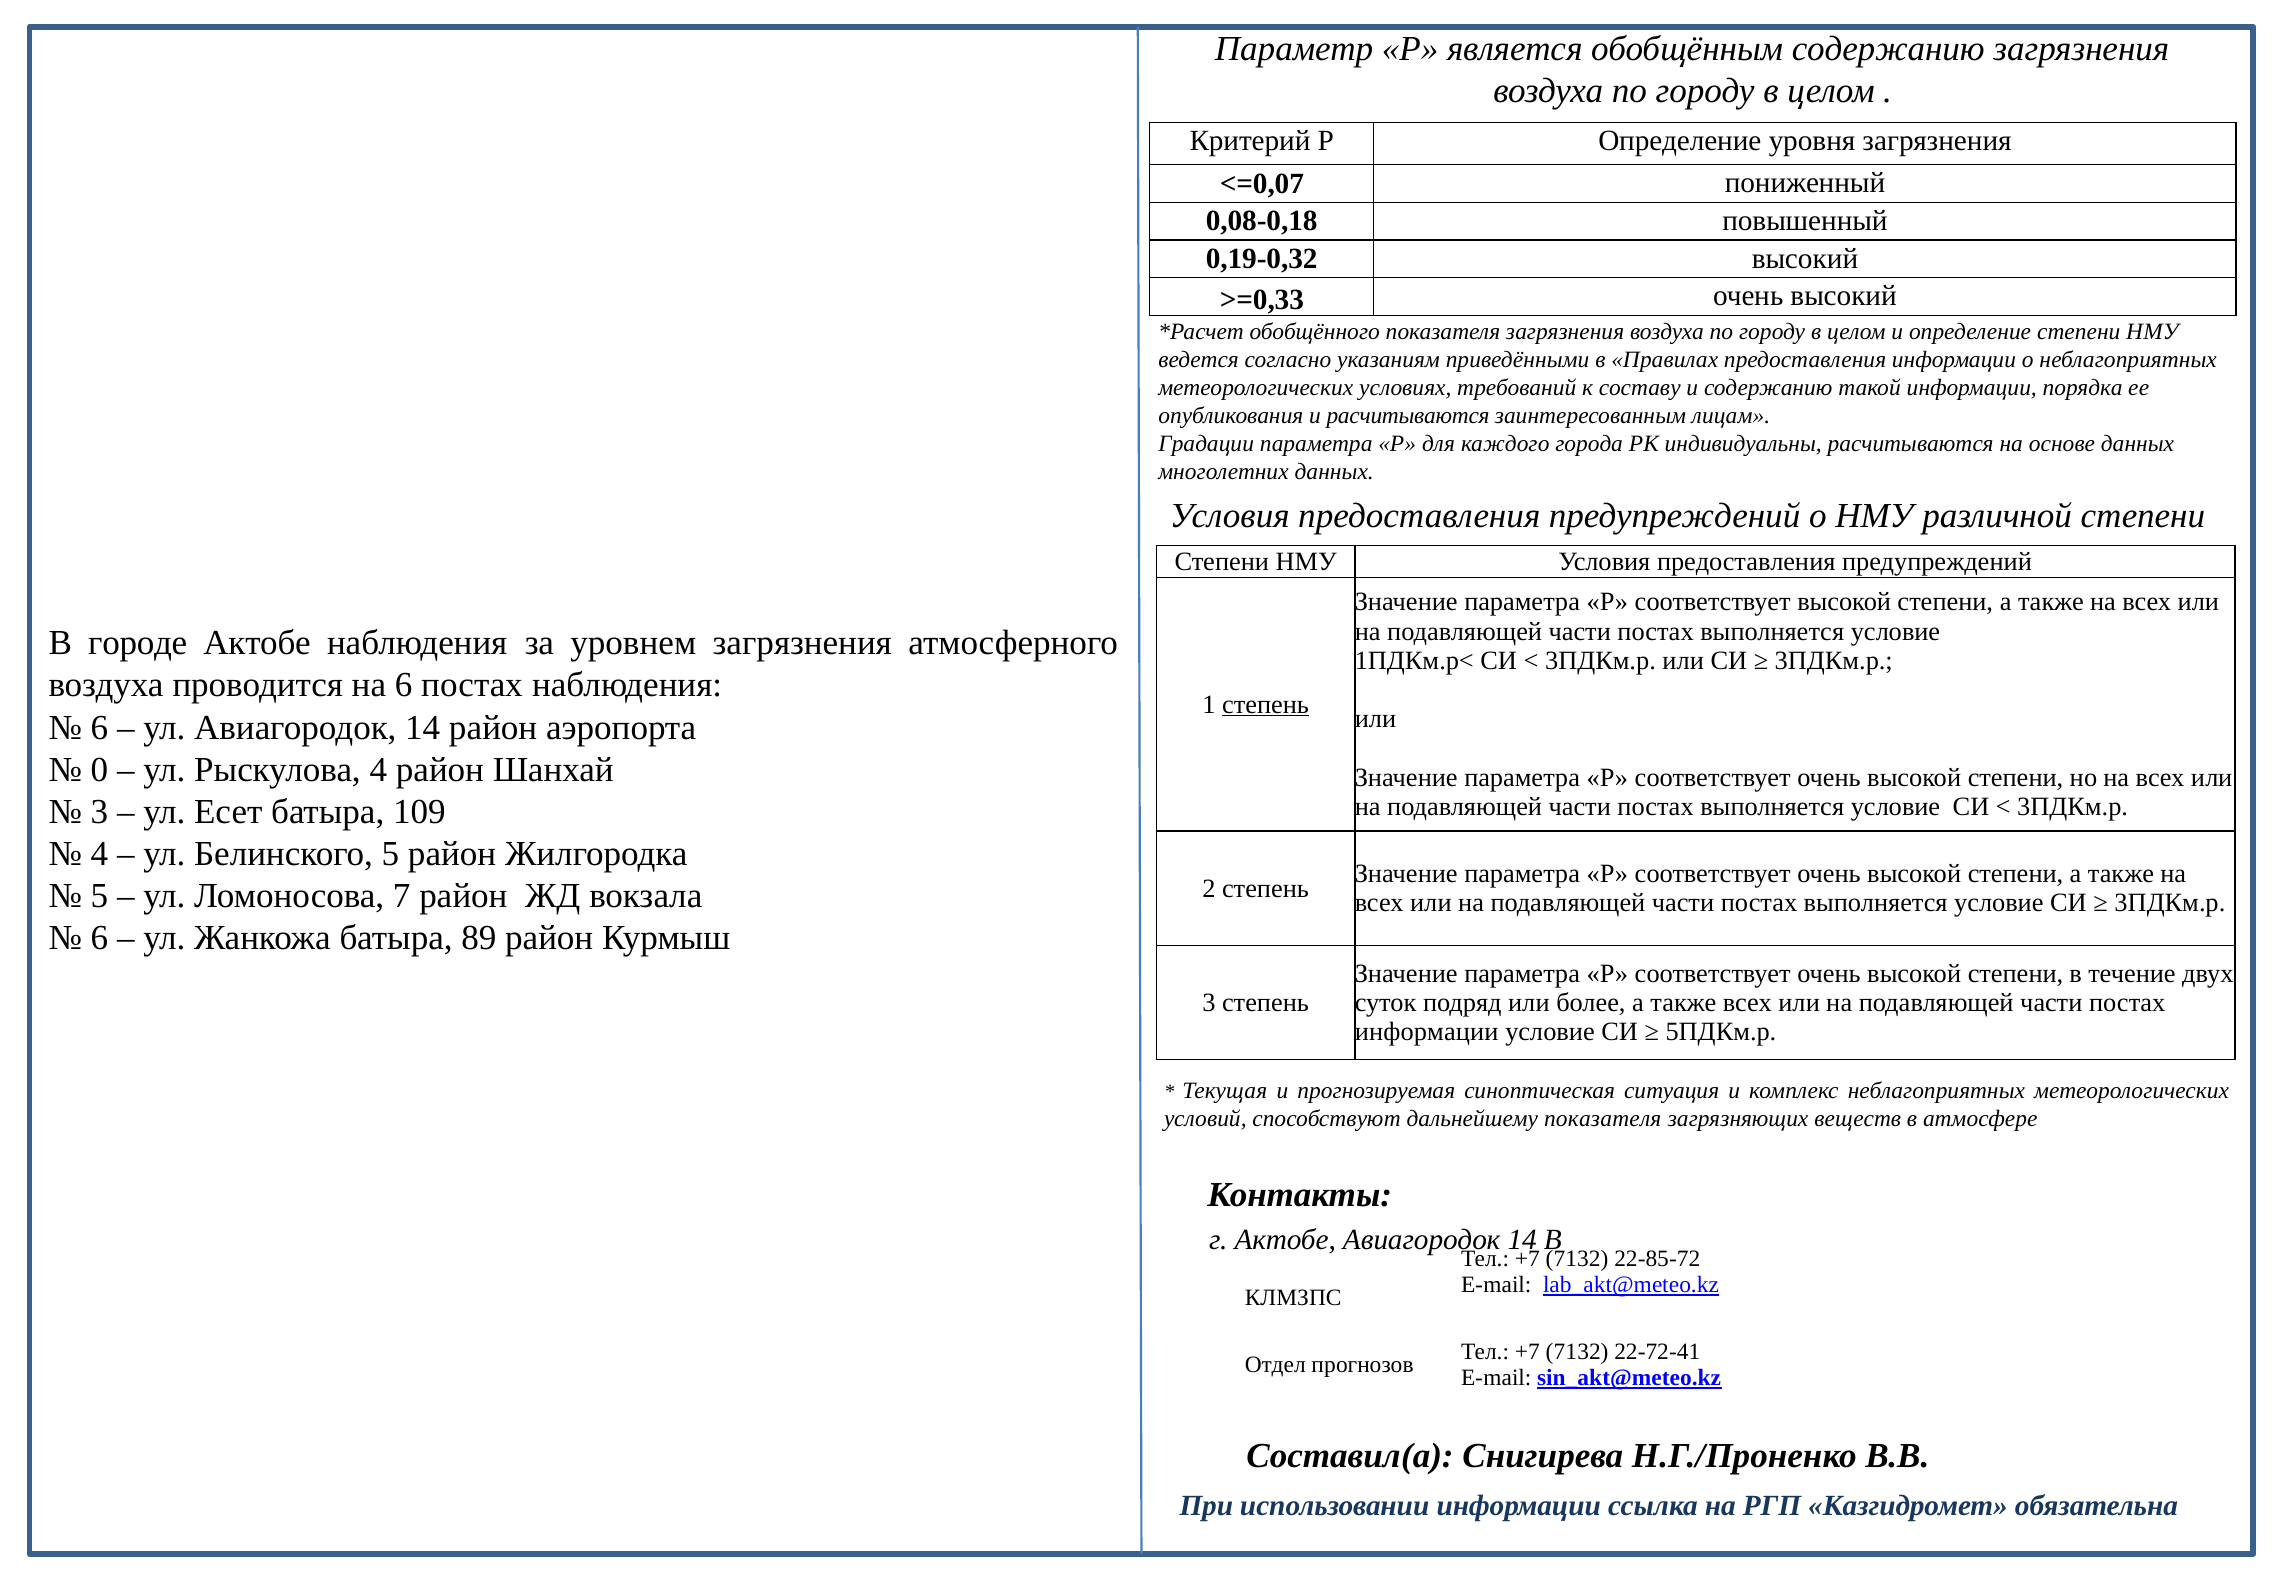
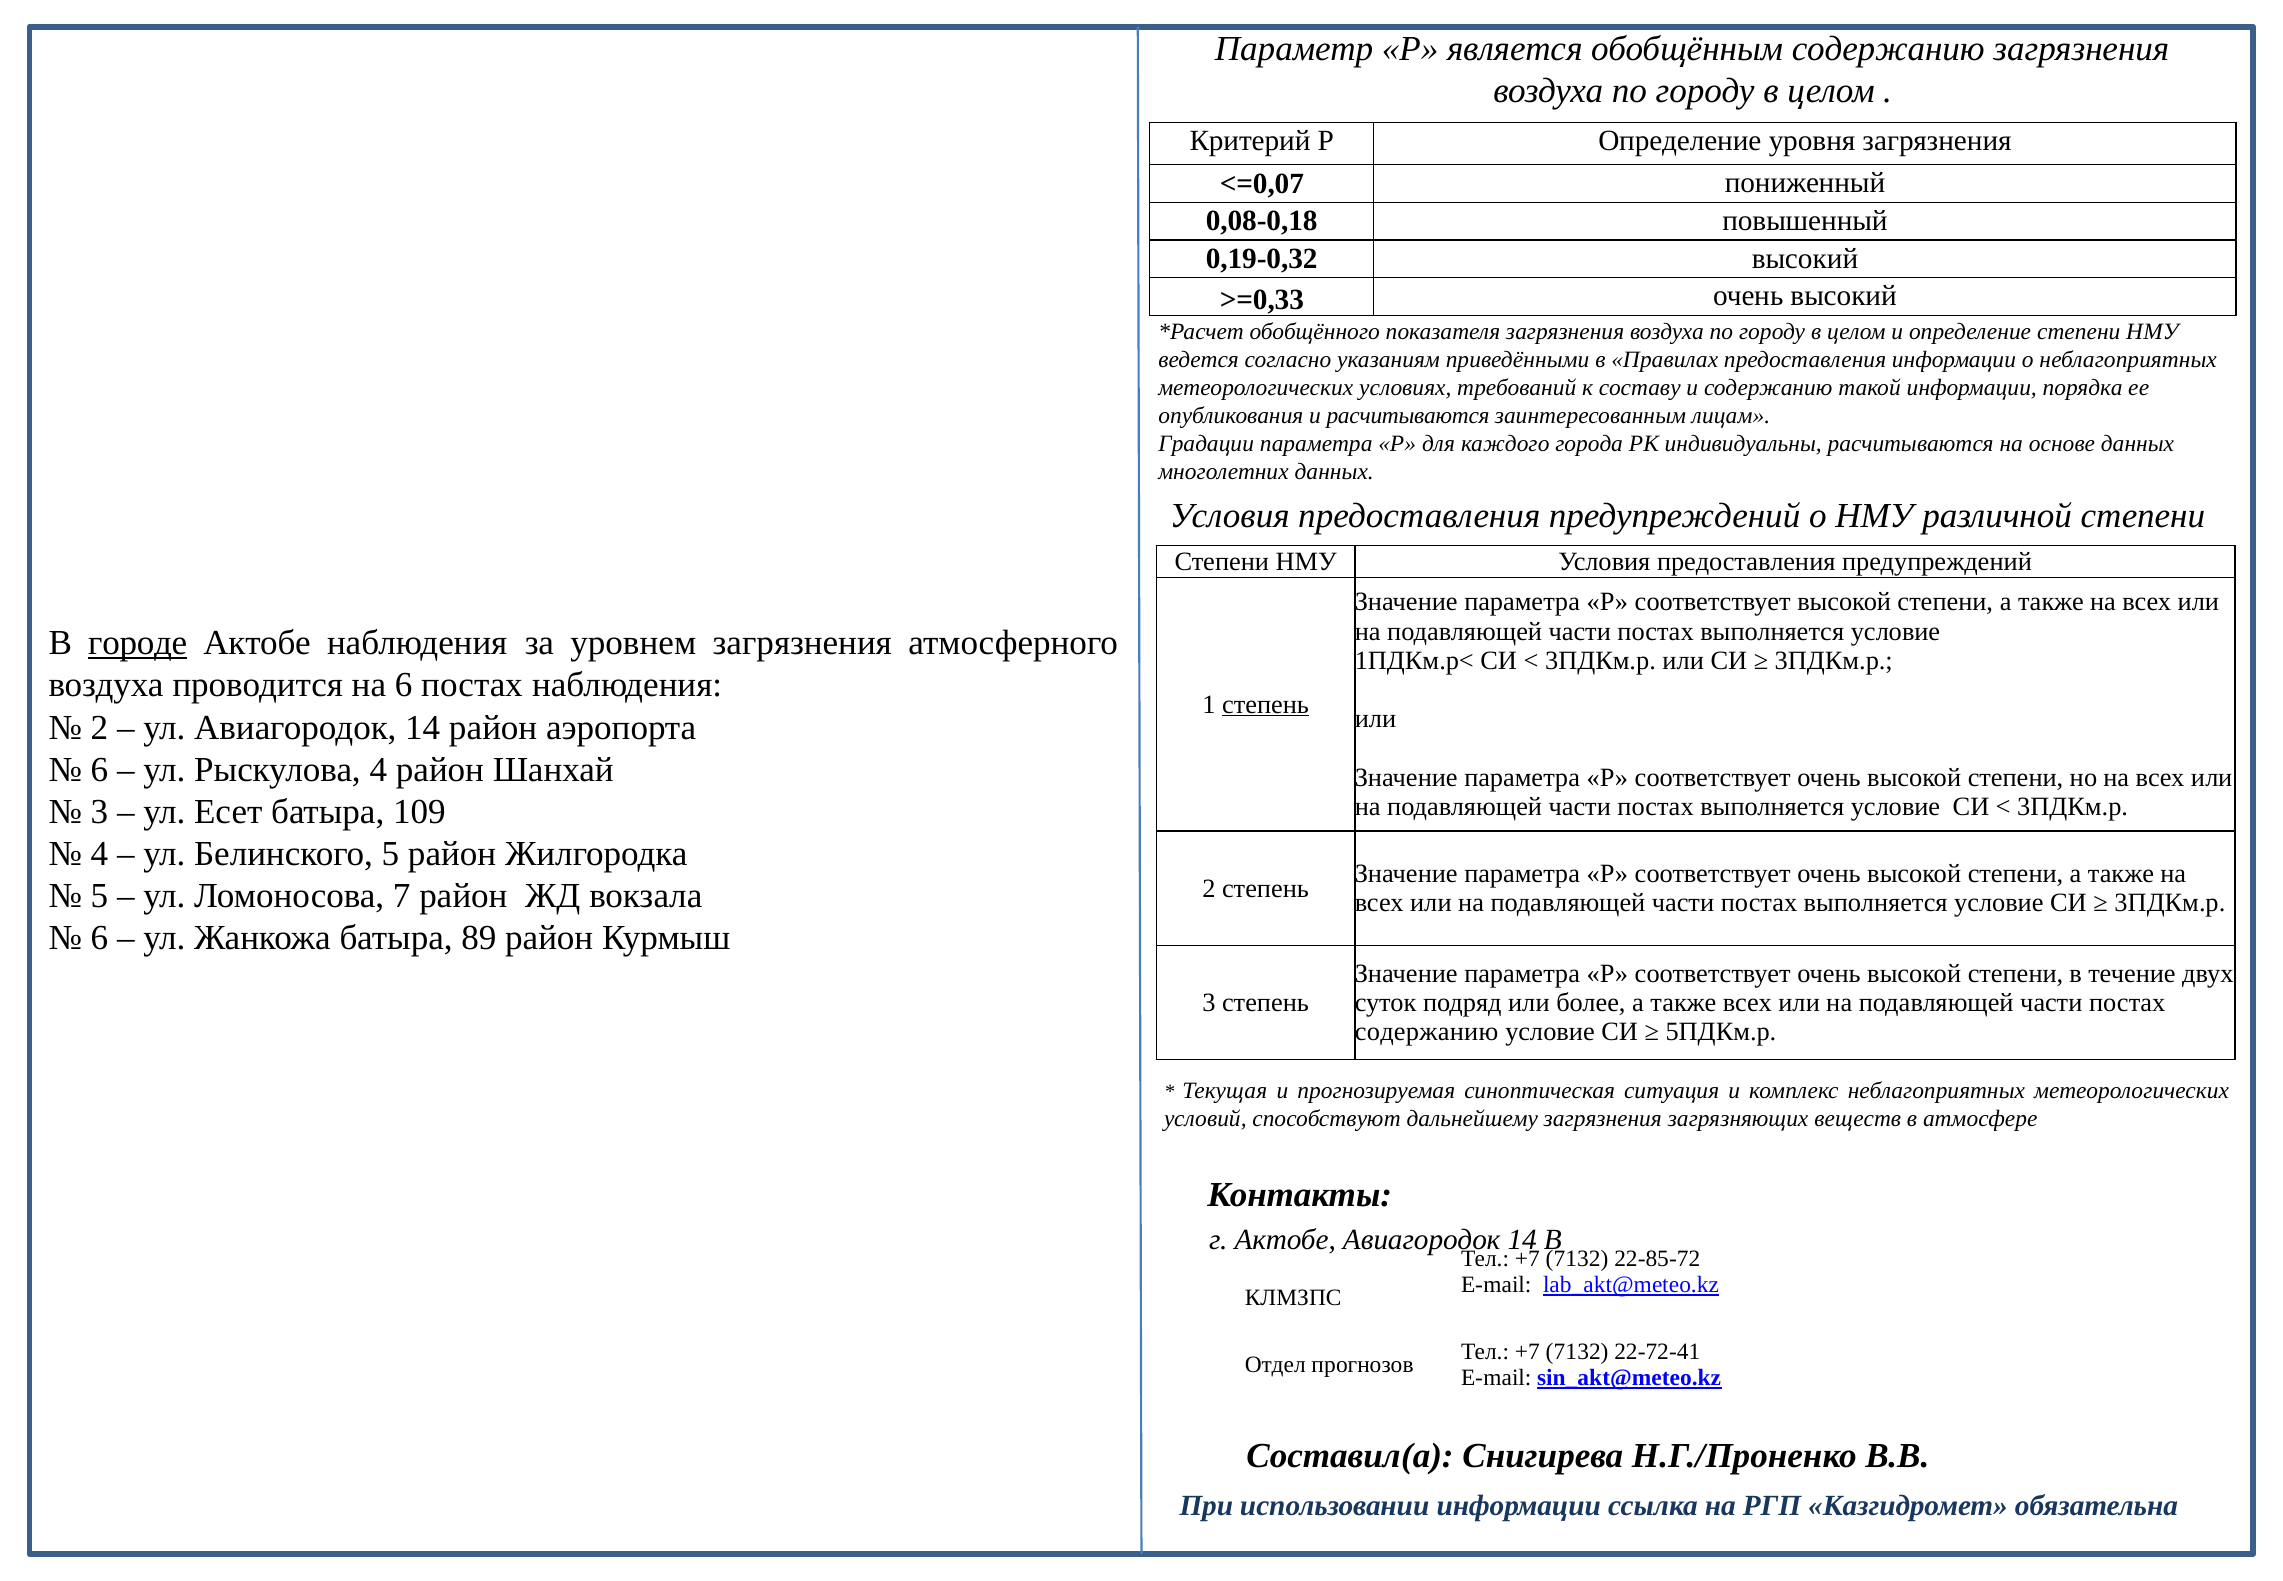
городе underline: none -> present (138, 643)
6: 6 -> 2 (99, 727)
0: 0 -> 6 (99, 769)
информации: информации -> содержанию (1427, 1031)
дальнейшему показателя: показателя -> загрязнения (1603, 1119)
